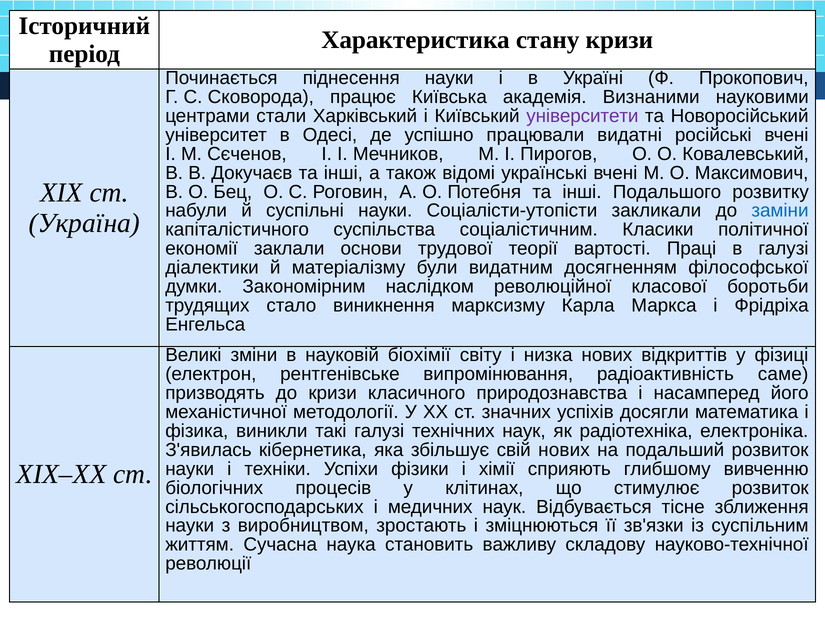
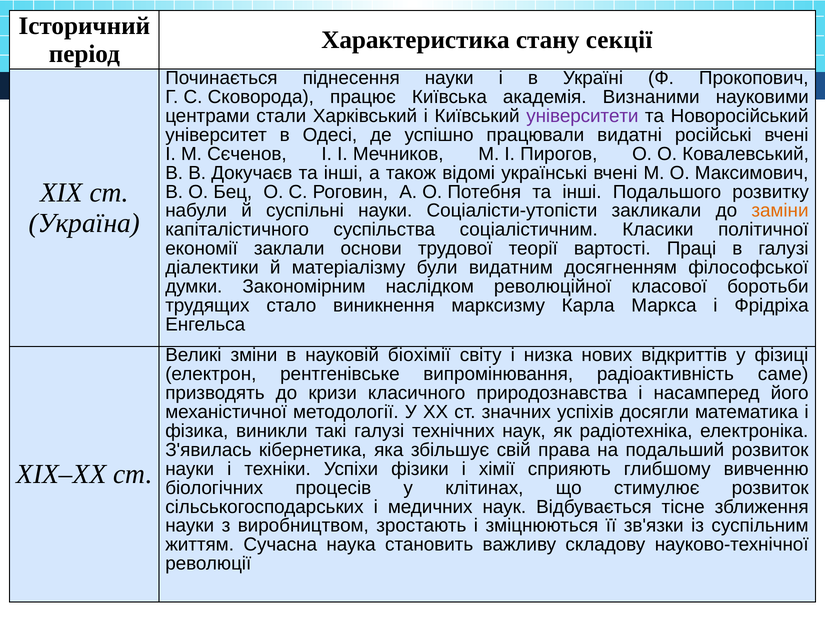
стану кризи: кризи -> секції (619, 40)
заміни colour: blue -> orange (780, 211)
свій нових: нових -> права (564, 450)
